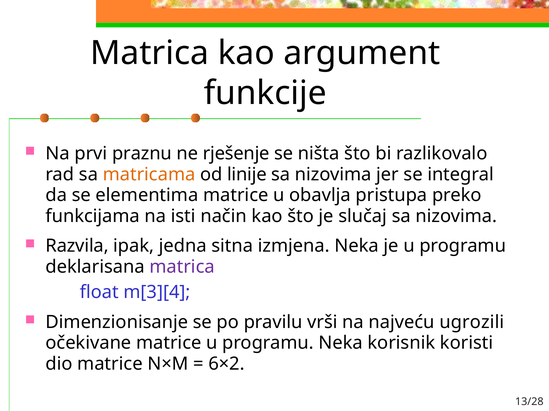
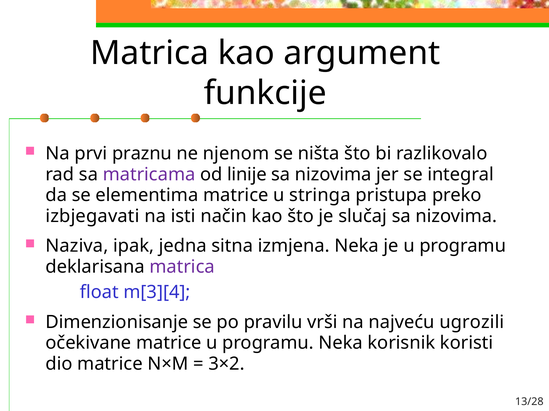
rješenje: rješenje -> njenom (236, 154)
matricama colour: orange -> purple (149, 175)
obavlja: obavlja -> stringa (320, 196)
funkcijama: funkcijama -> izbjegavati (93, 216)
Razvila: Razvila -> Naziva (77, 246)
6×2: 6×2 -> 3×2 (227, 364)
